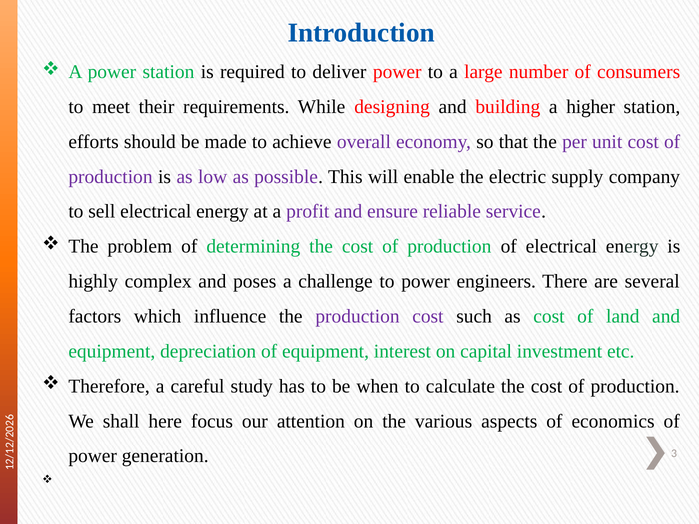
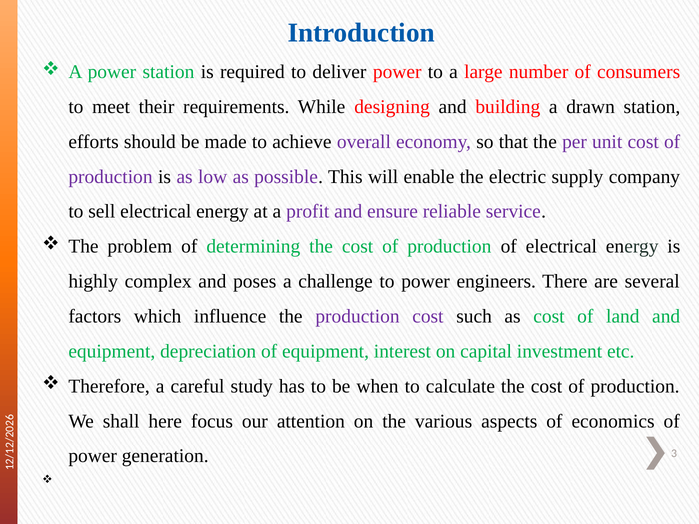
higher: higher -> drawn (591, 107)
